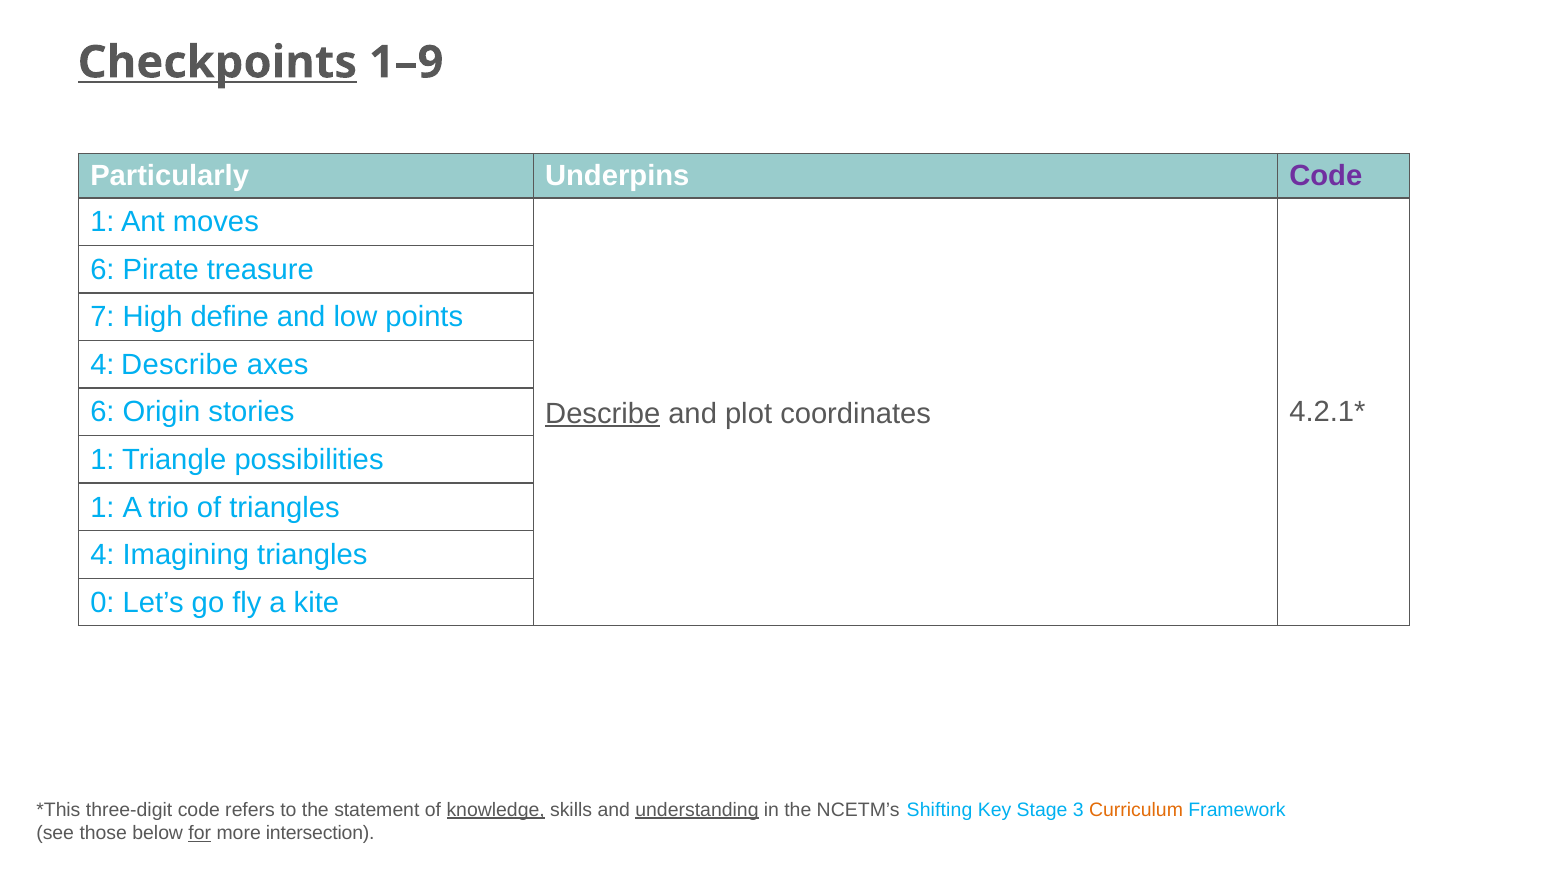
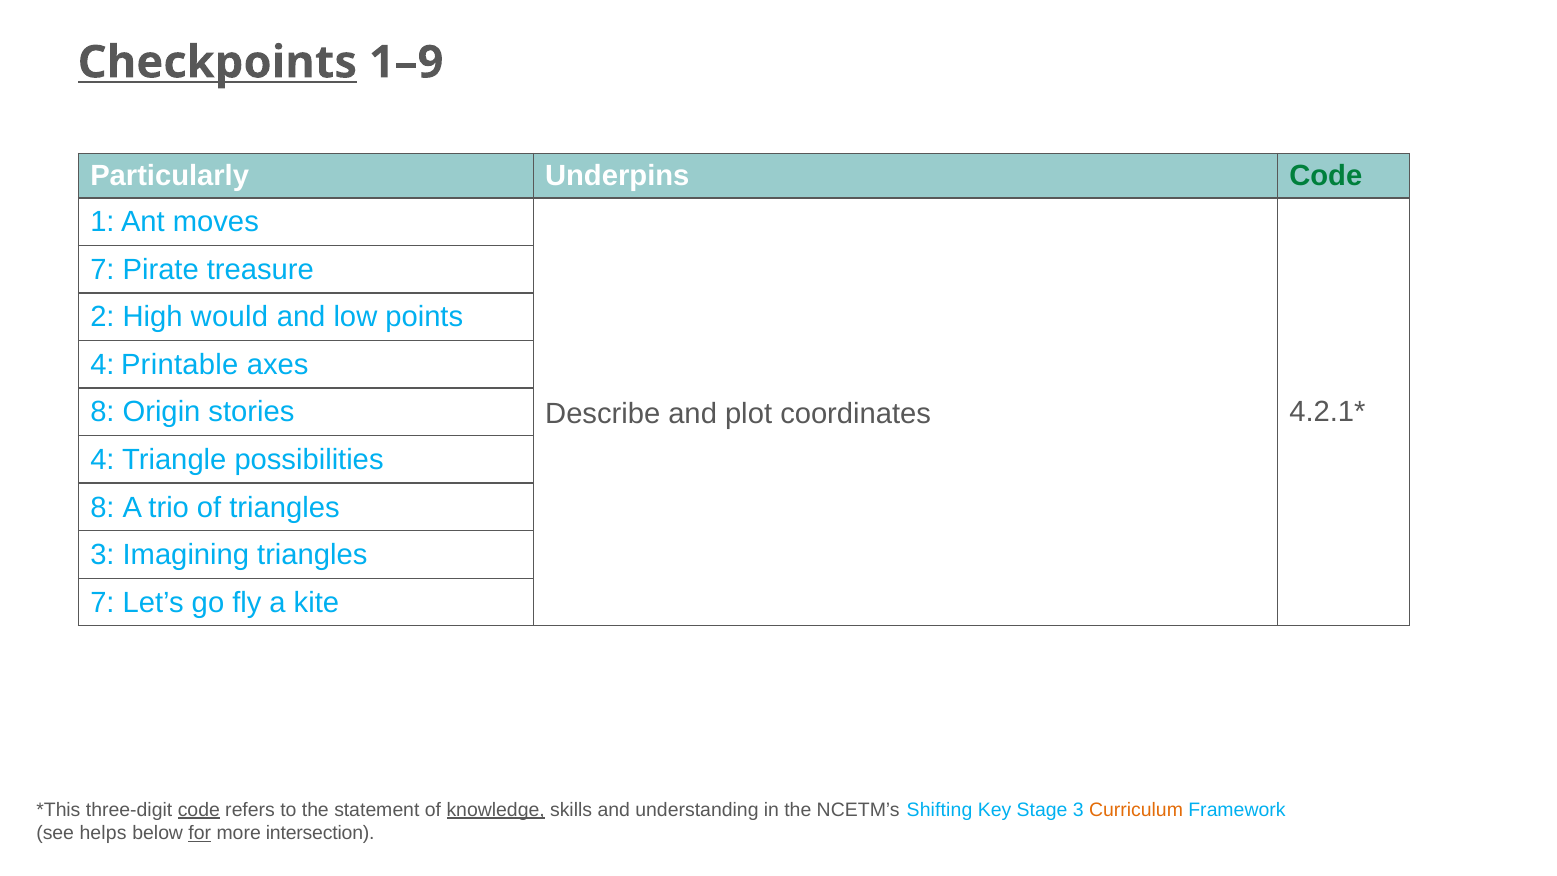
Code colour: purple -> green (1326, 176)
6: 6 -> 7 (102, 270)
7: 7 -> 2 (102, 317)
define: define -> would (229, 317)
4 Describe: Describe -> Printable (180, 365)
6: 6 -> 8 (102, 412)
Describe underline: present -> none (603, 413)
1: 1 -> 4 (102, 460)
1: 1 -> 8 (102, 507)
4: 4 -> 3 (102, 555)
0: 0 -> 7 (102, 602)
code underline: none -> present (199, 809)
understanding underline: present -> none (697, 809)
those: those -> helps (103, 833)
